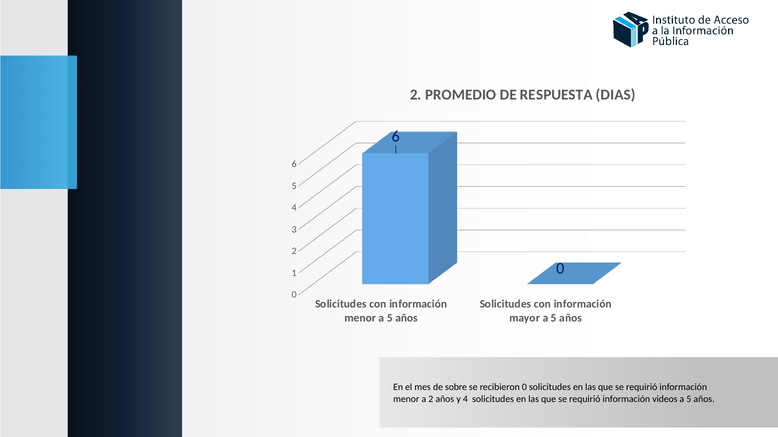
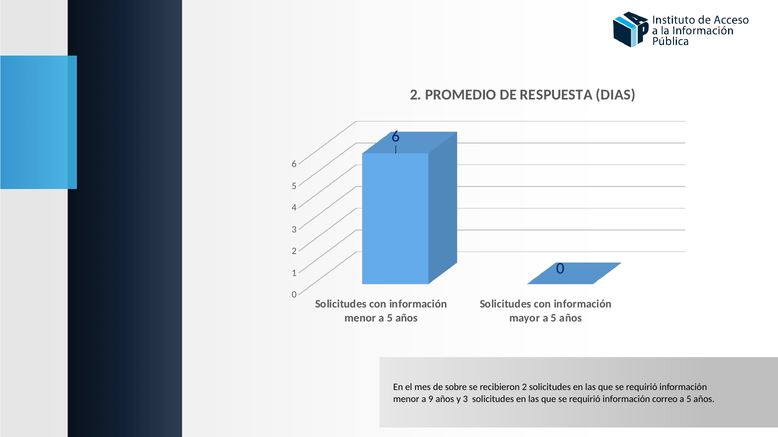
recibieron 0: 0 -> 2 (524, 388)
a 2: 2 -> 9 (431, 399)
y 4: 4 -> 3 (465, 399)
videos: videos -> correo (665, 399)
